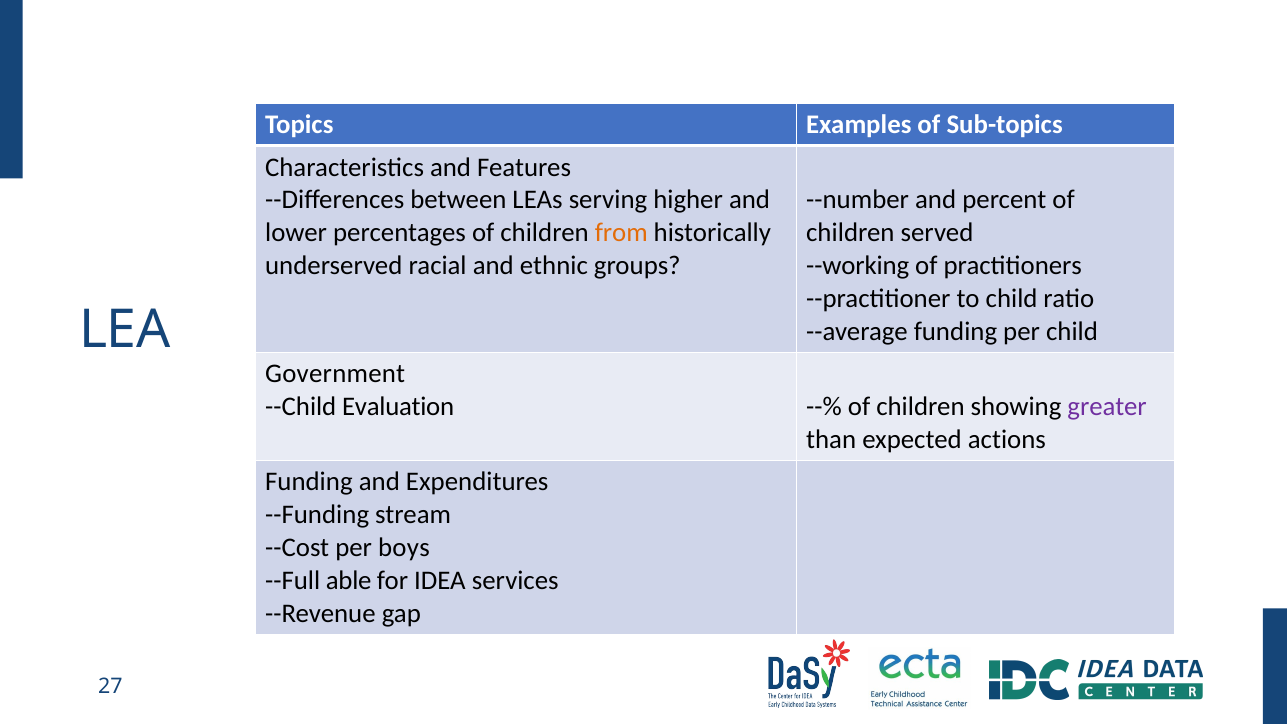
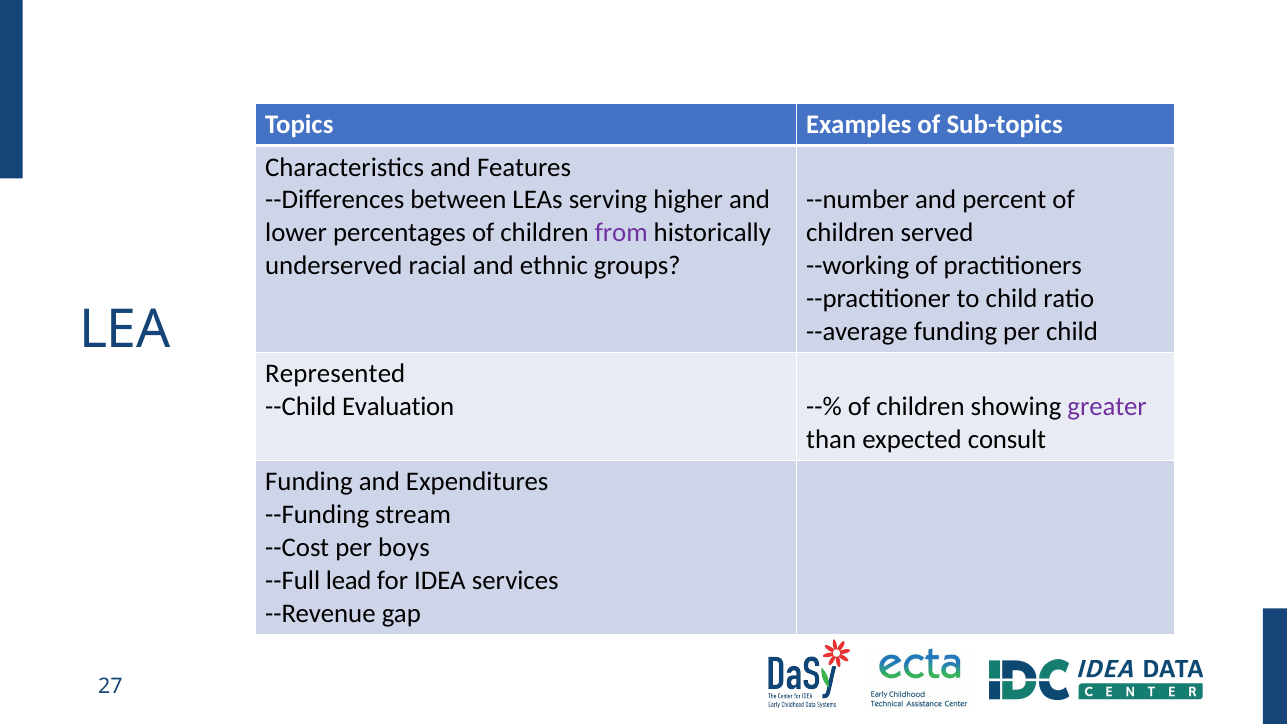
from colour: orange -> purple (621, 233)
Government: Government -> Represented (335, 374)
actions: actions -> consult (1007, 440)
able: able -> lead (349, 581)
